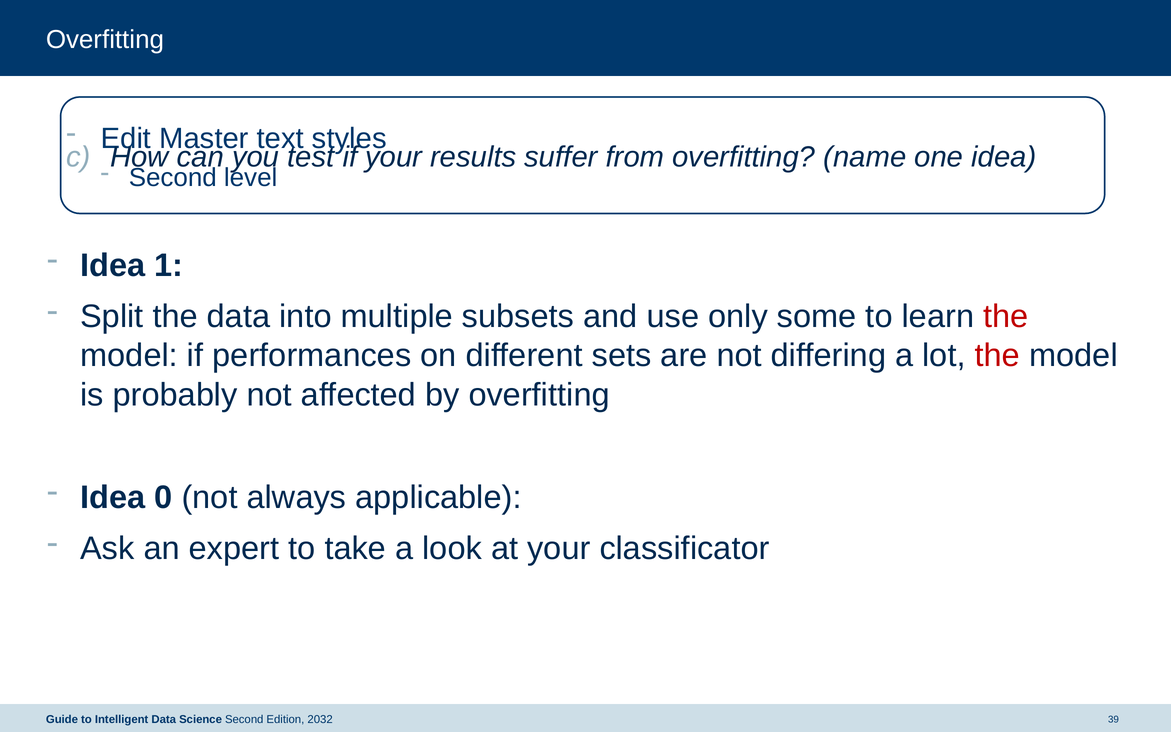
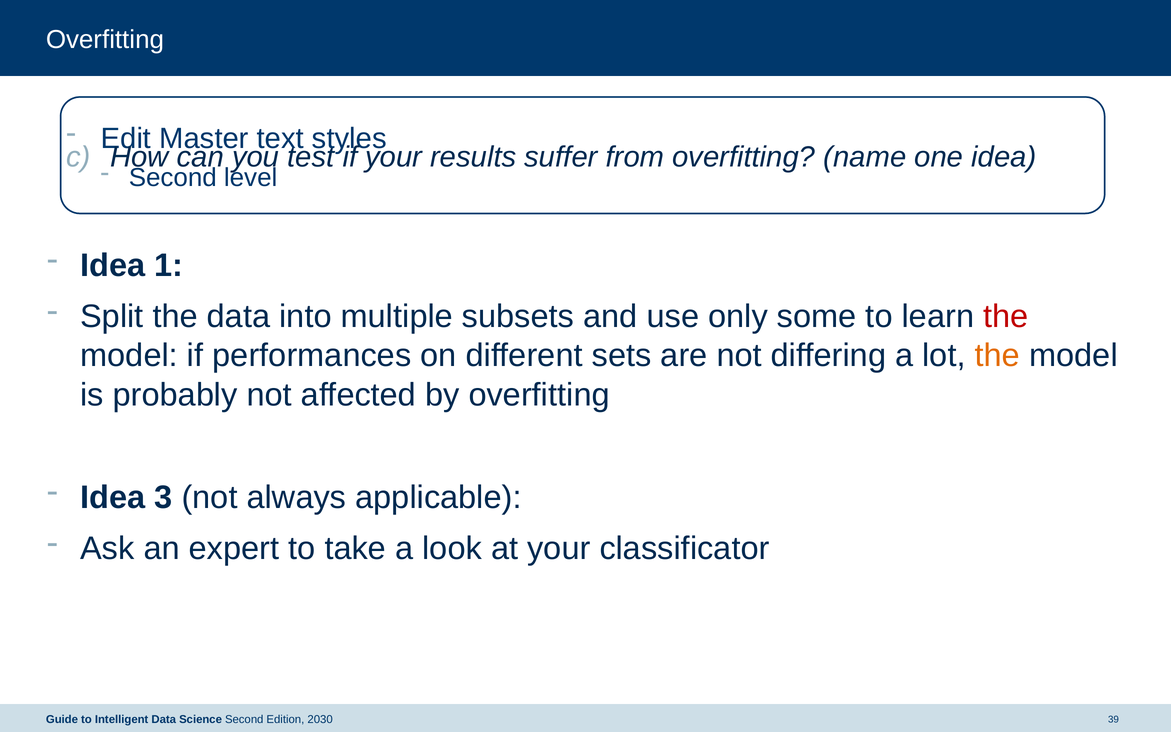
the colour: red -> orange (997, 356)
0: 0 -> 3 (163, 497)
2032: 2032 -> 2030 (320, 719)
